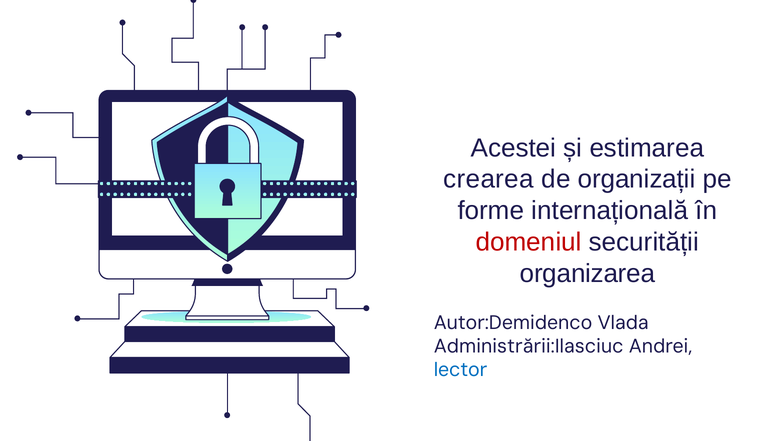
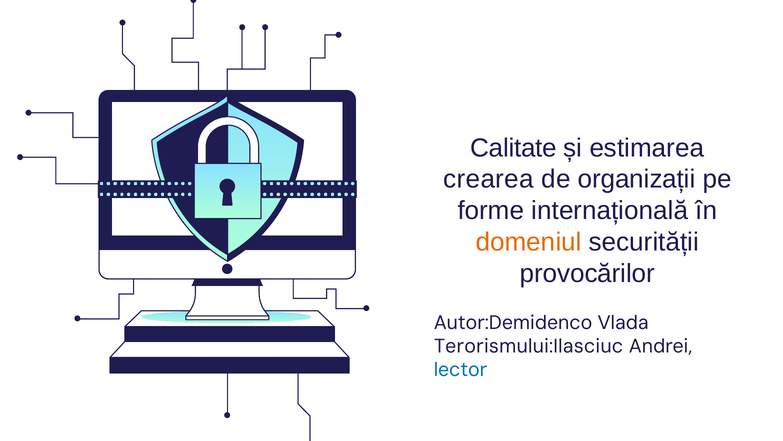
Acestei: Acestei -> Calitate (514, 148)
domeniul colour: red -> orange (529, 242)
organizarea: organizarea -> provocărilor (587, 273)
Administrării:Ilasciuc: Administrării:Ilasciuc -> Terorismului:Ilasciuc (529, 346)
